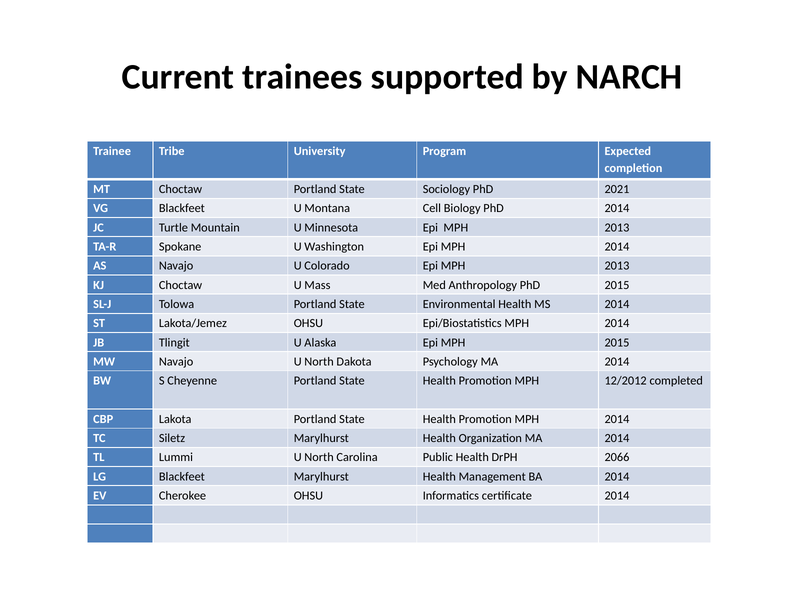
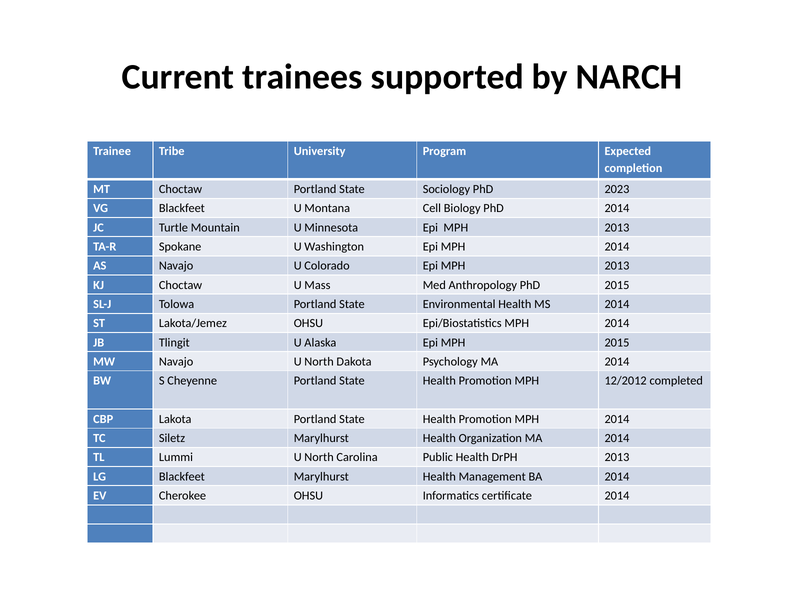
2021: 2021 -> 2023 (617, 189)
DrPH 2066: 2066 -> 2013 (617, 457)
